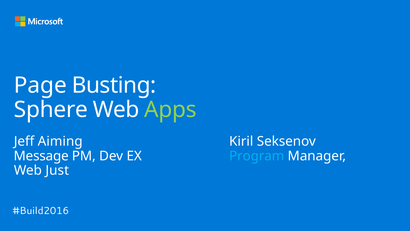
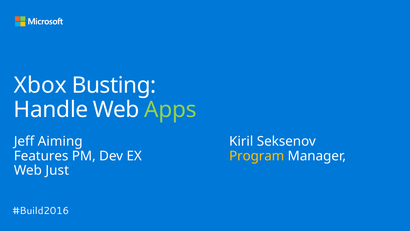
Page: Page -> Xbox (40, 85)
Sphere: Sphere -> Handle (51, 110)
Message: Message -> Features (41, 156)
Program colour: light blue -> yellow (257, 156)
